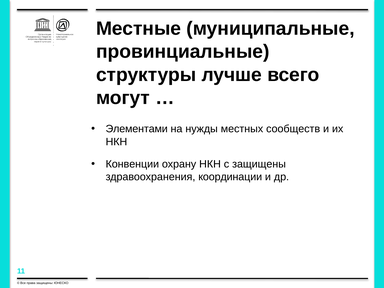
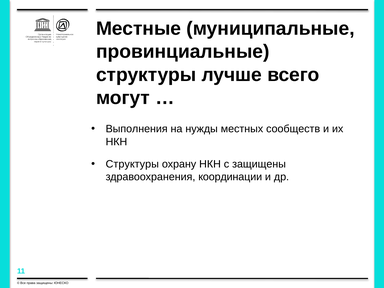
Элементами: Элементами -> Выполнения (137, 129)
Конвенции: Конвенции -> Структуры (132, 164)
